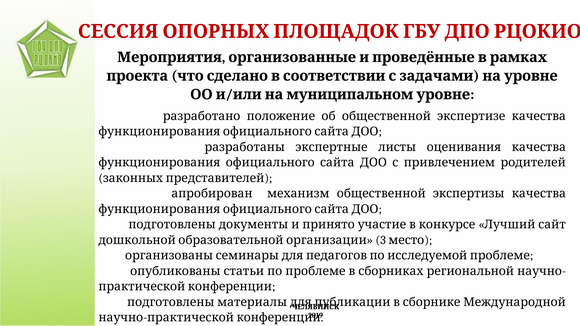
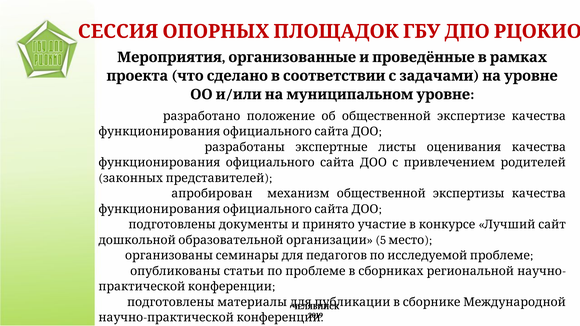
3: 3 -> 5 (381, 240)
